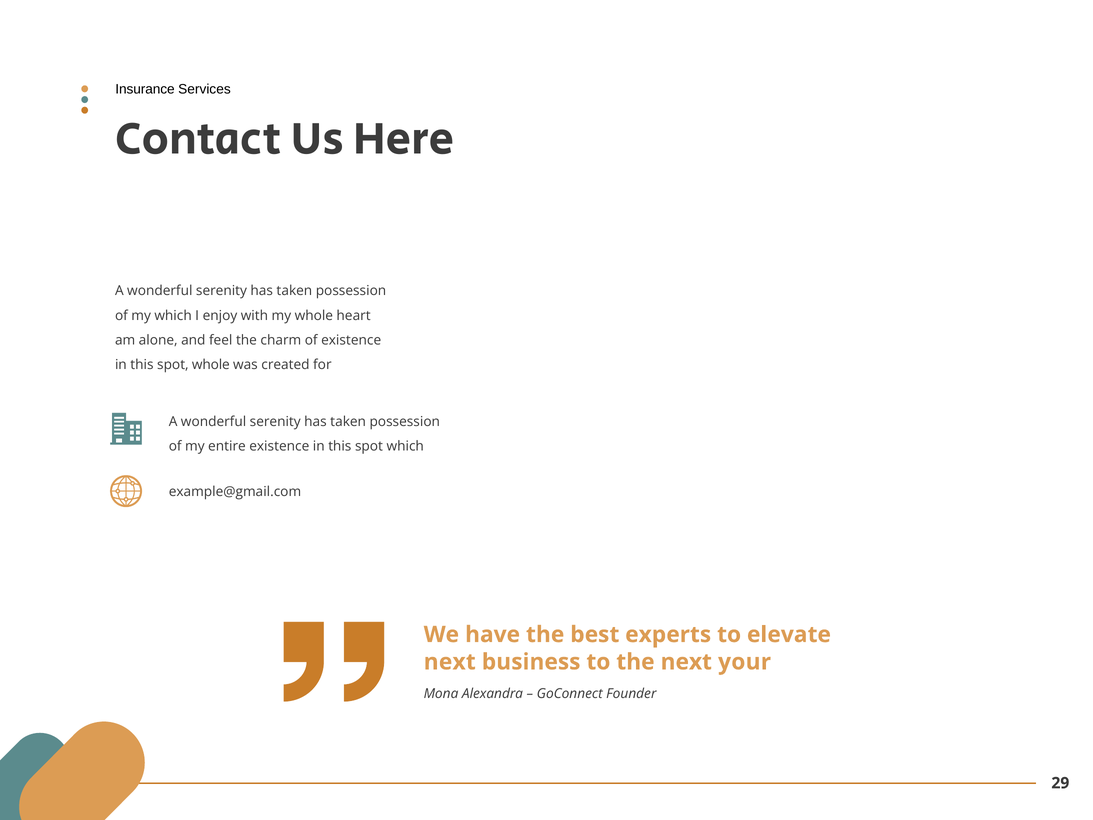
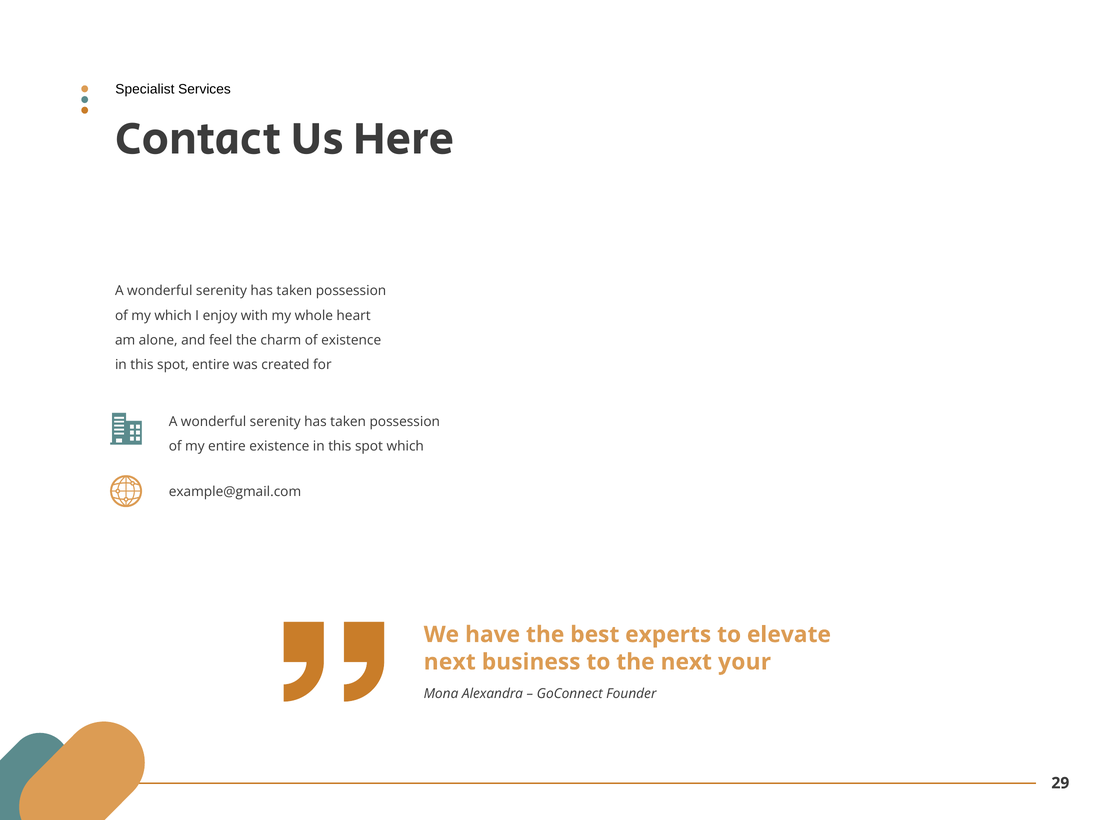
Insurance: Insurance -> Specialist (145, 89)
spot whole: whole -> entire (211, 365)
